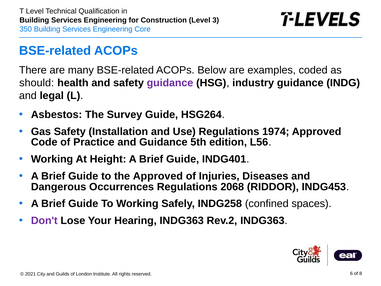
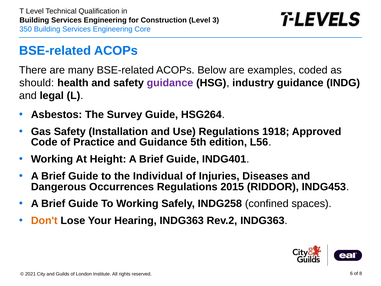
1974: 1974 -> 1918 (276, 132)
the Approved: Approved -> Individual (158, 176)
2068: 2068 -> 2015 (232, 187)
Don't colour: purple -> orange (44, 221)
